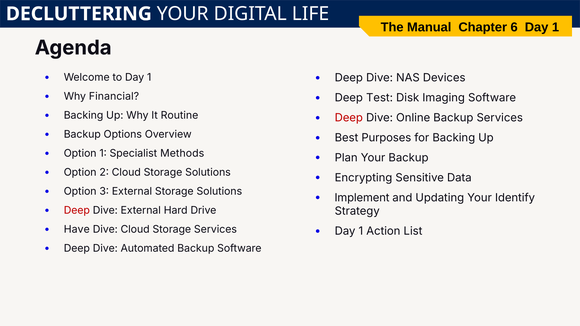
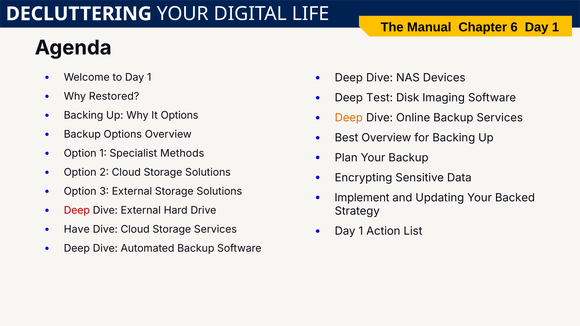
Financial: Financial -> Restored (114, 96)
It Routine: Routine -> Options (180, 115)
Deep colour: red -> orange (349, 118)
Best Purposes: Purposes -> Overview (386, 138)
Identify: Identify -> Backed (515, 198)
